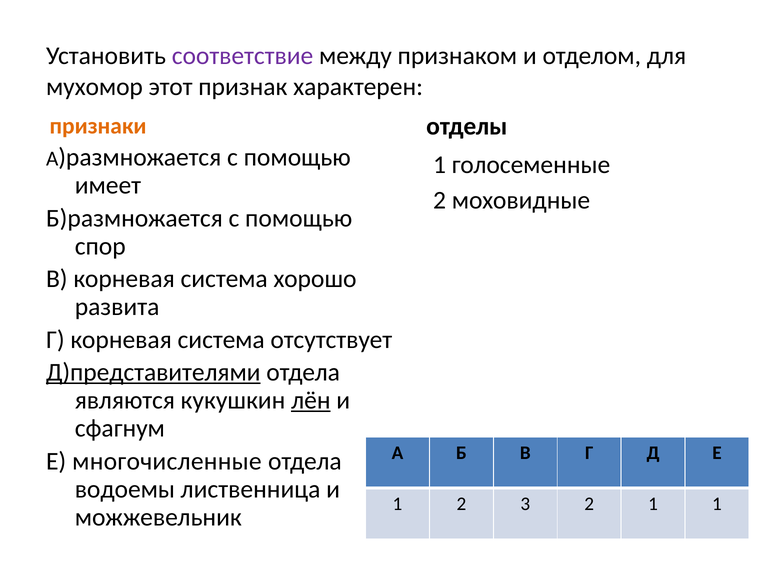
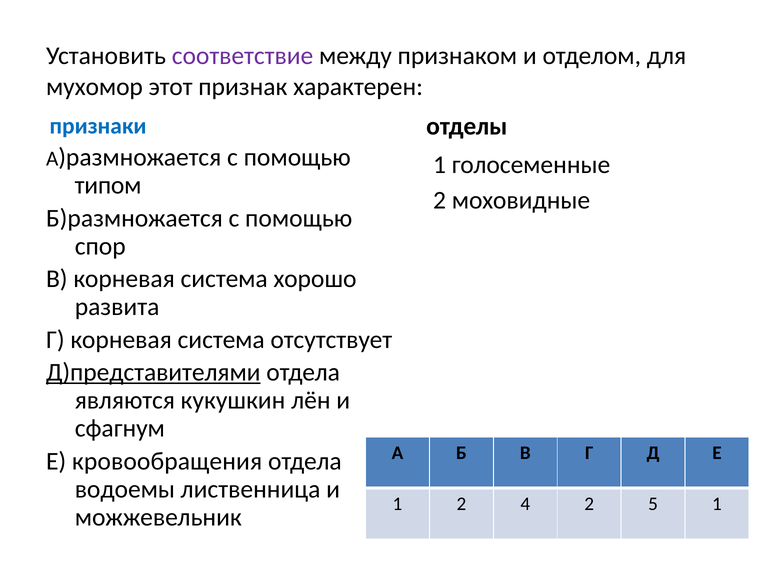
признаки colour: orange -> blue (98, 126)
имеет: имеет -> типом (108, 186)
лён underline: present -> none (311, 401)
многочисленные: многочисленные -> кровообращения (167, 461)
3: 3 -> 4 (525, 504)
2 1: 1 -> 5 (653, 504)
